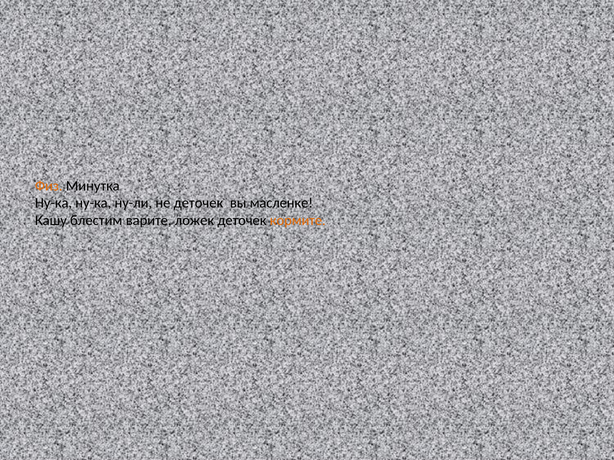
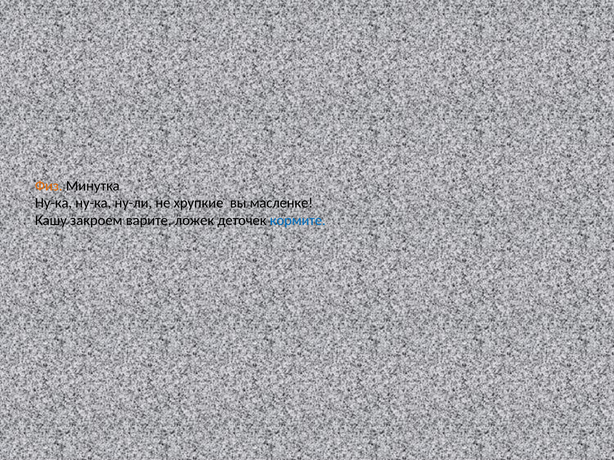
не деточек: деточек -> хрупкие (199, 203)
блестим: блестим -> закроем (96, 221)
кормите colour: orange -> blue (298, 221)
